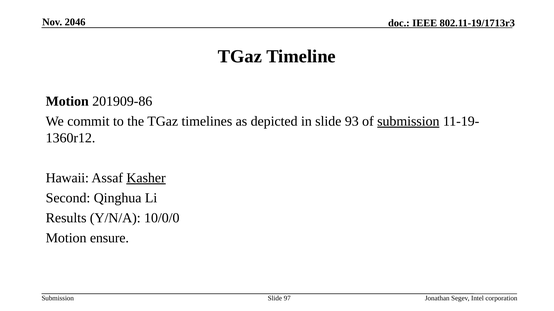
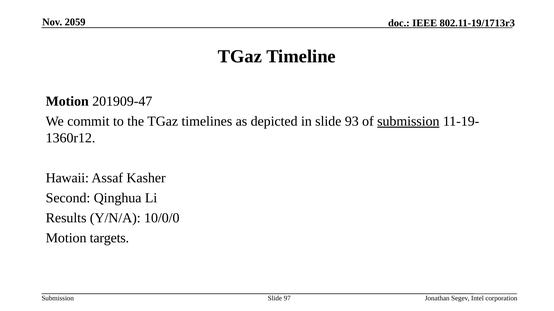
2046: 2046 -> 2059 (75, 22)
201909-86: 201909-86 -> 201909-47 (122, 101)
Kasher underline: present -> none (146, 178)
ensure: ensure -> targets (109, 239)
